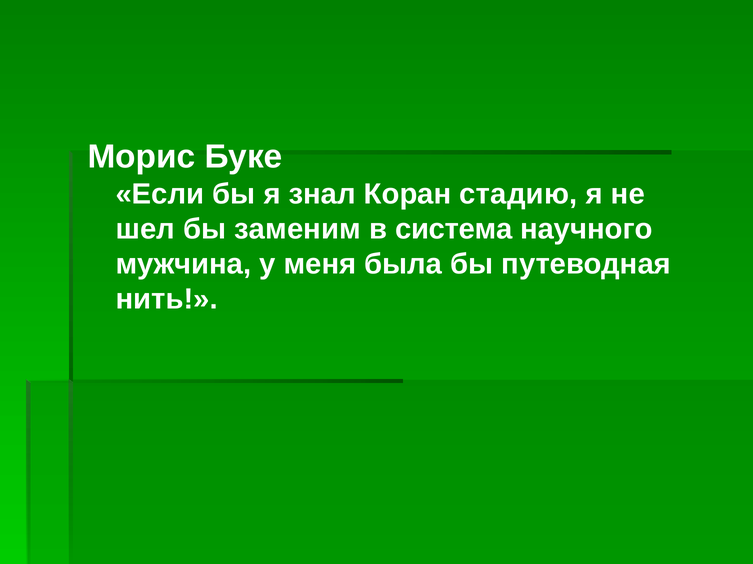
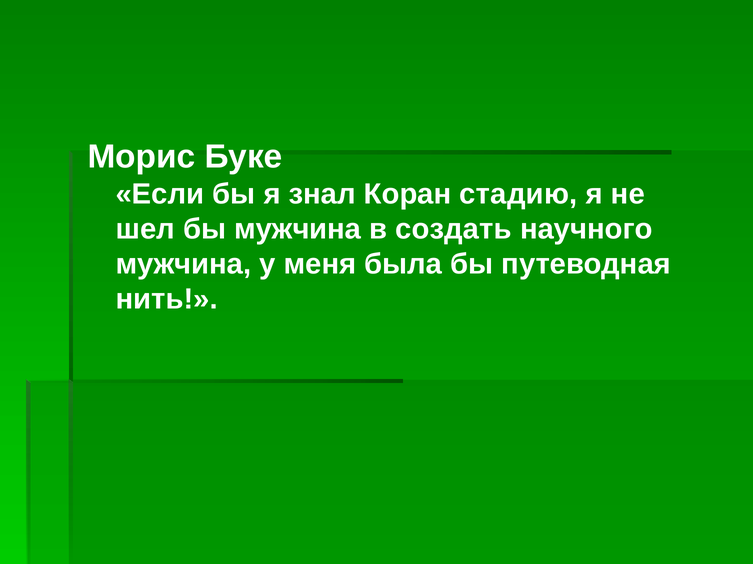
бы заменим: заменим -> мужчина (298, 229)
система: система -> создать (454, 229)
